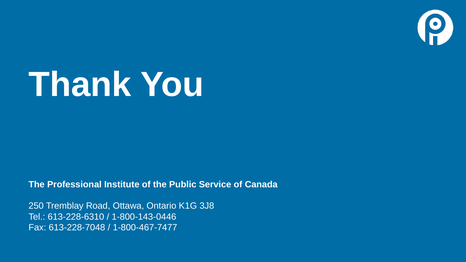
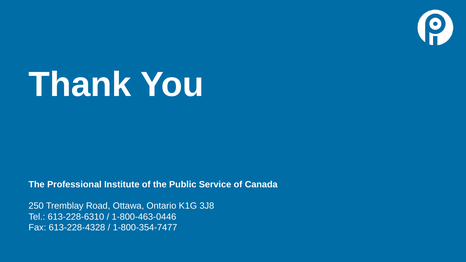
1-800-143-0446: 1-800-143-0446 -> 1-800-463-0446 (144, 217)
613-228-7048: 613-228-7048 -> 613-228-4328 (77, 228)
1-800-467-7477: 1-800-467-7477 -> 1-800-354-7477 (145, 228)
